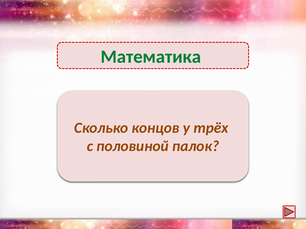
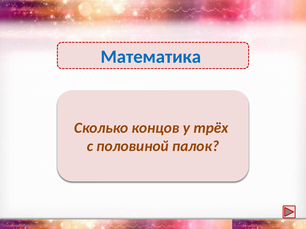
Математика colour: green -> blue (151, 57)
